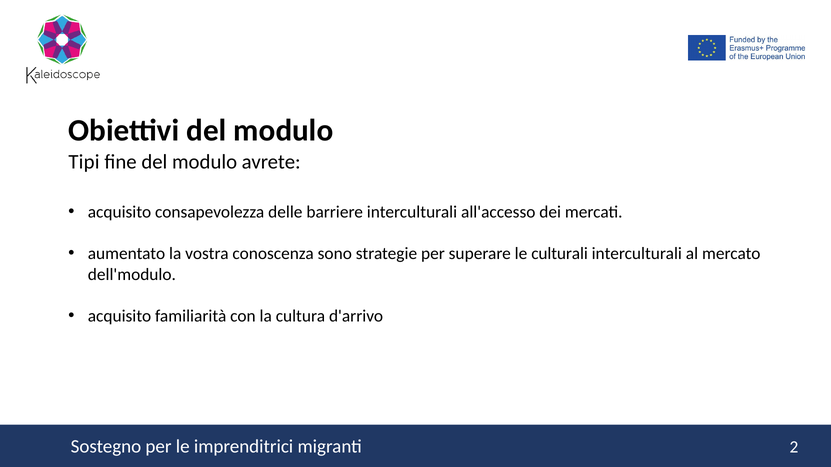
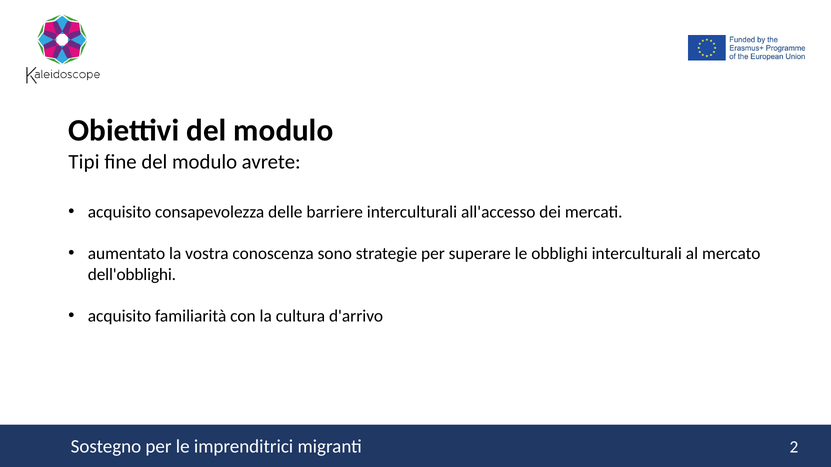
culturali: culturali -> obblighi (559, 254)
dell'modulo: dell'modulo -> dell'obblighi (132, 275)
